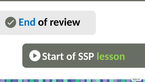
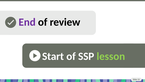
End colour: blue -> purple (27, 22)
